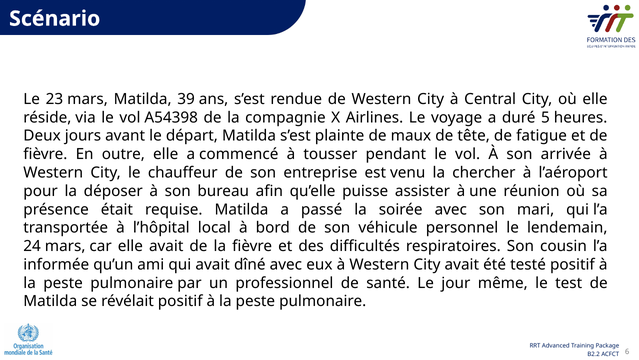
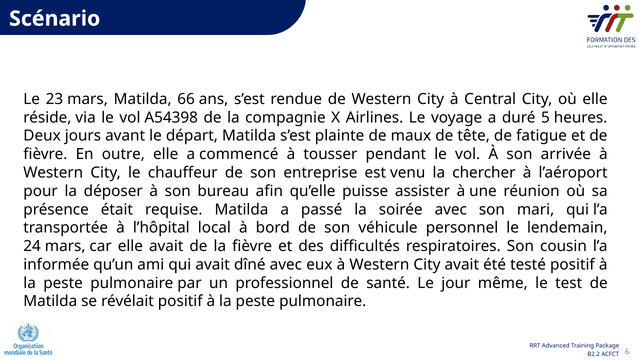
39: 39 -> 66 (186, 99)
